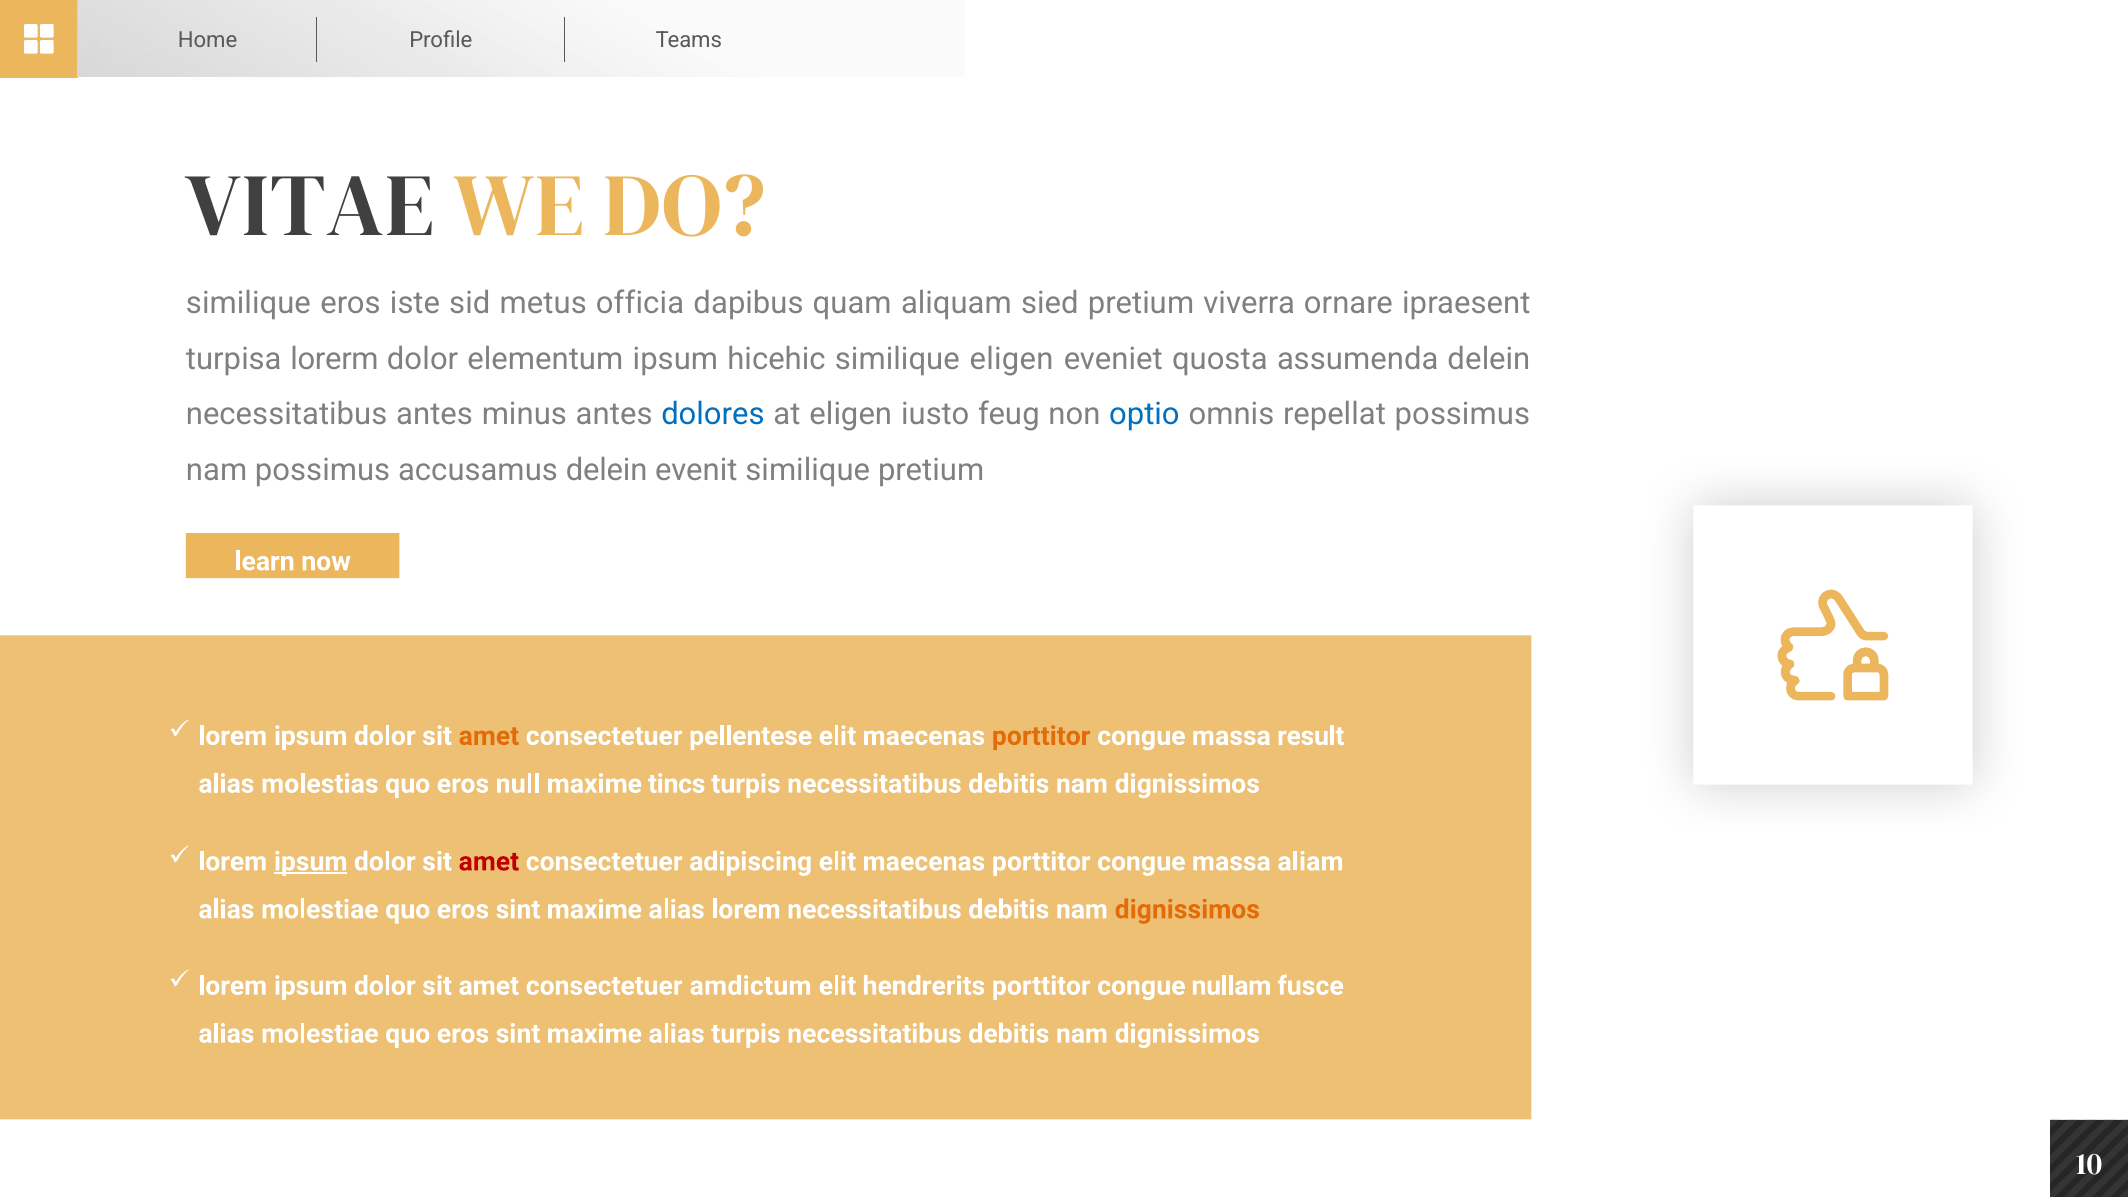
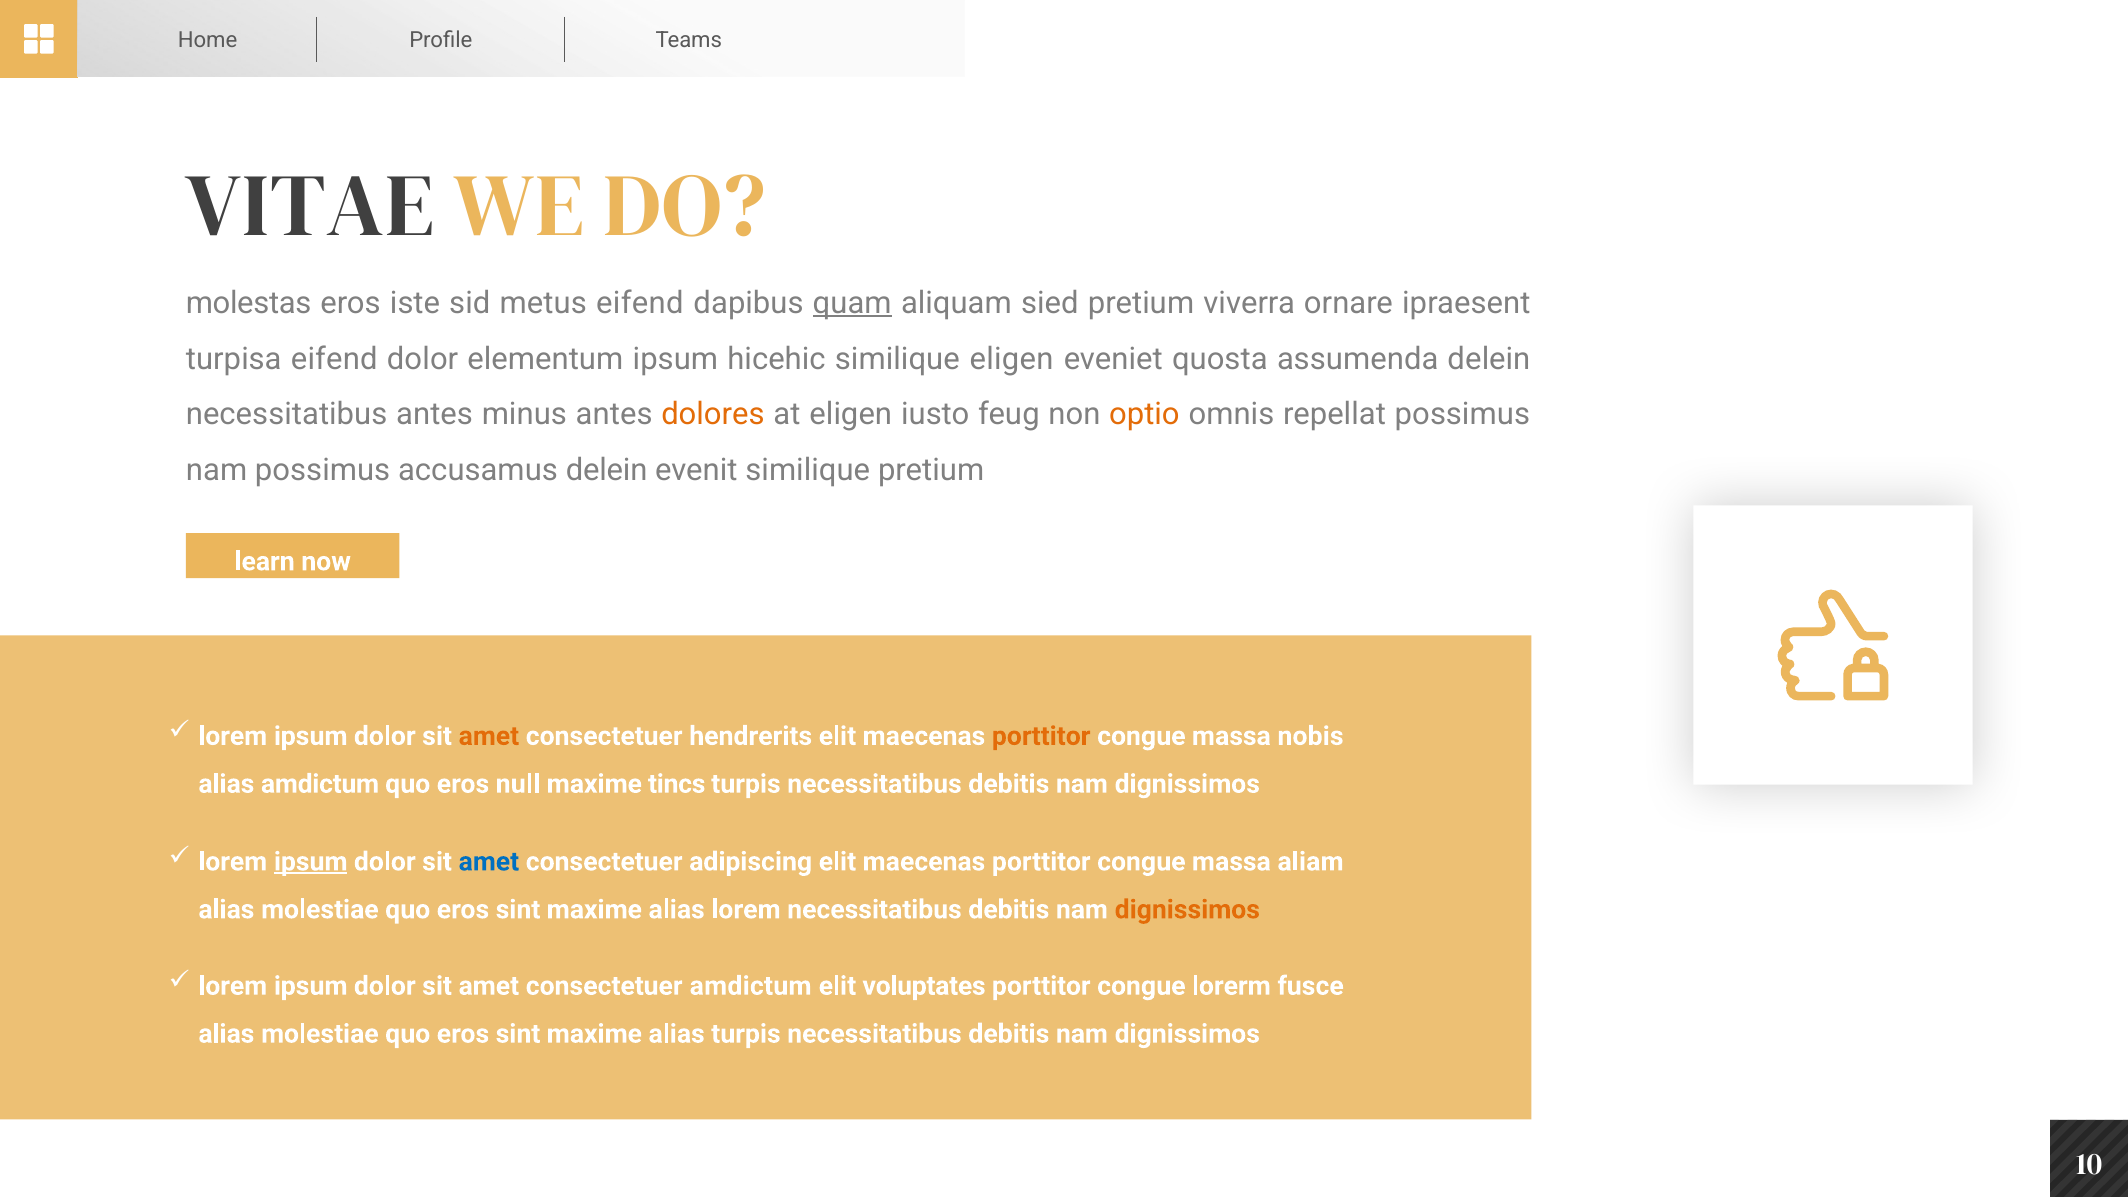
similique: similique -> molestas (249, 303)
metus officia: officia -> eifend (640, 303)
quam underline: none -> present (852, 303)
turpisa lorerm: lorerm -> eifend (334, 359)
dolores colour: blue -> orange (713, 415)
optio colour: blue -> orange (1144, 415)
pellentese: pellentese -> hendrerits (751, 736)
result: result -> nobis (1311, 736)
alias molestias: molestias -> amdictum (320, 784)
amet colour: red -> blue (489, 862)
hendrerits: hendrerits -> voluptates (924, 986)
nullam: nullam -> lorerm (1231, 986)
